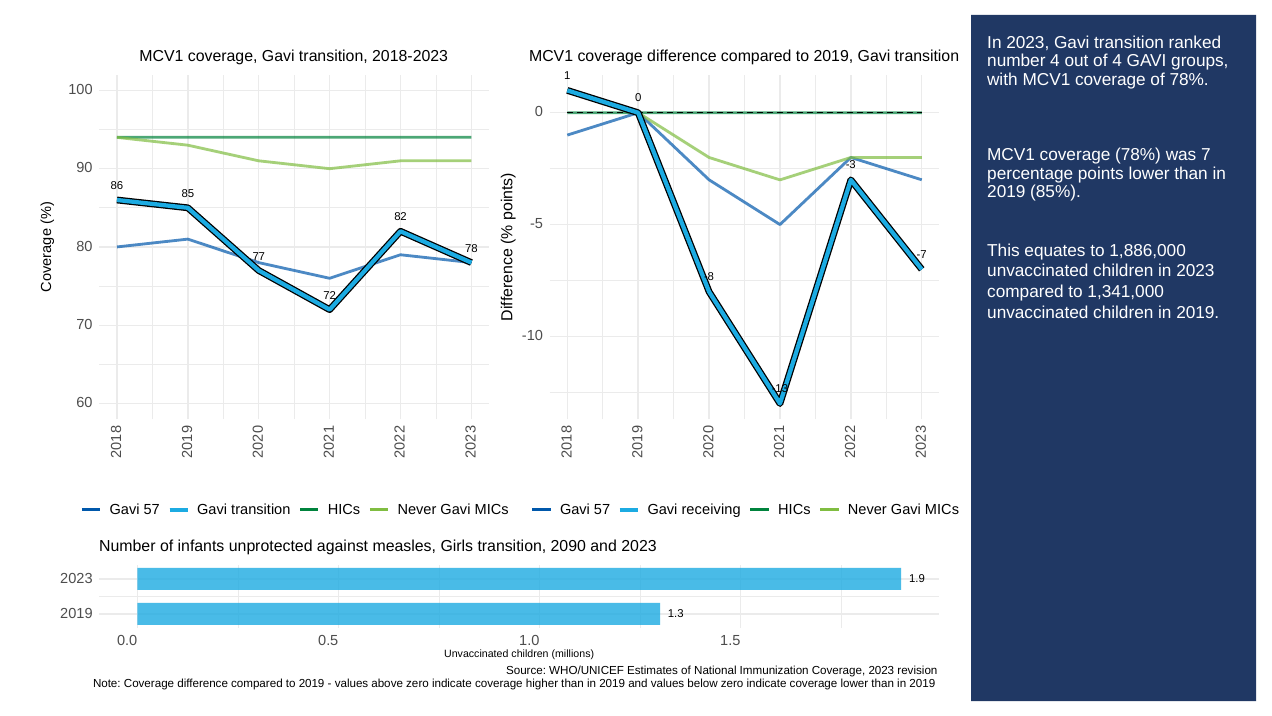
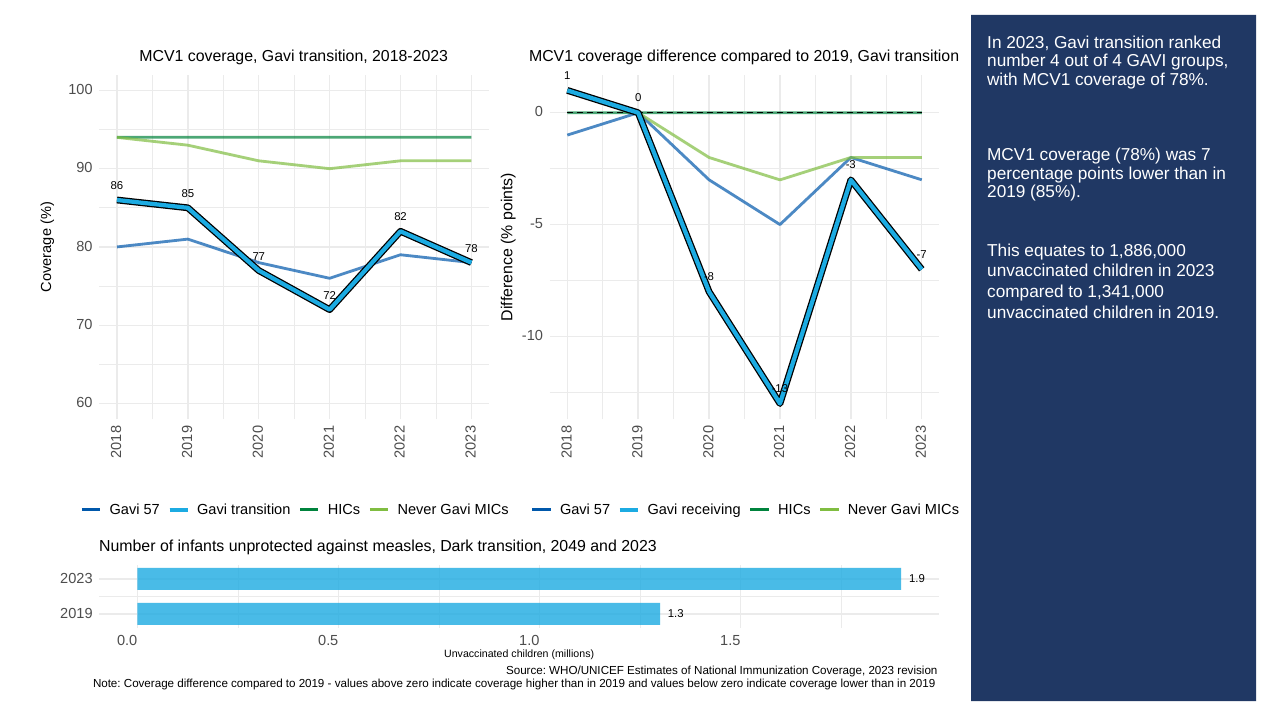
Girls: Girls -> Dark (457, 546)
2090: 2090 -> 2049 (568, 546)
